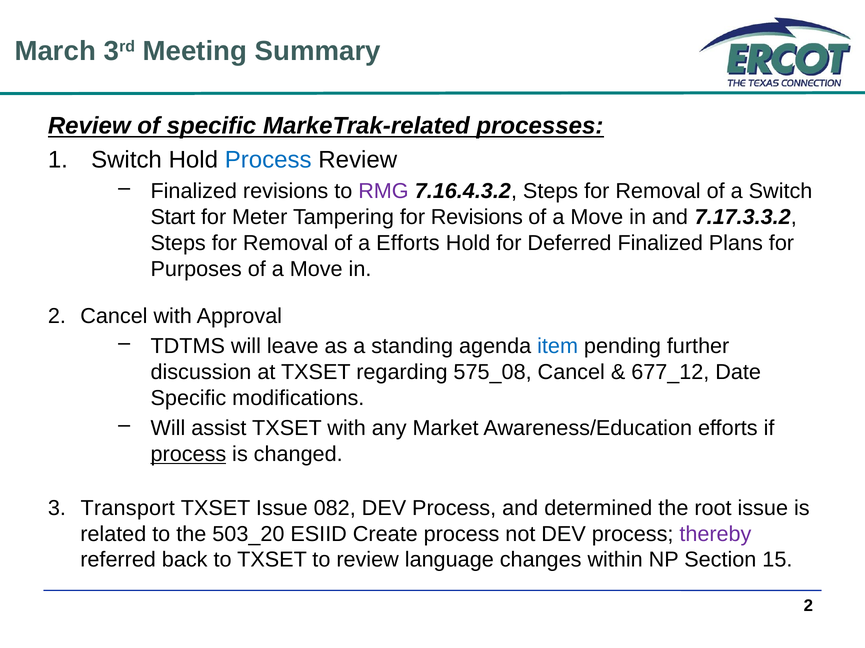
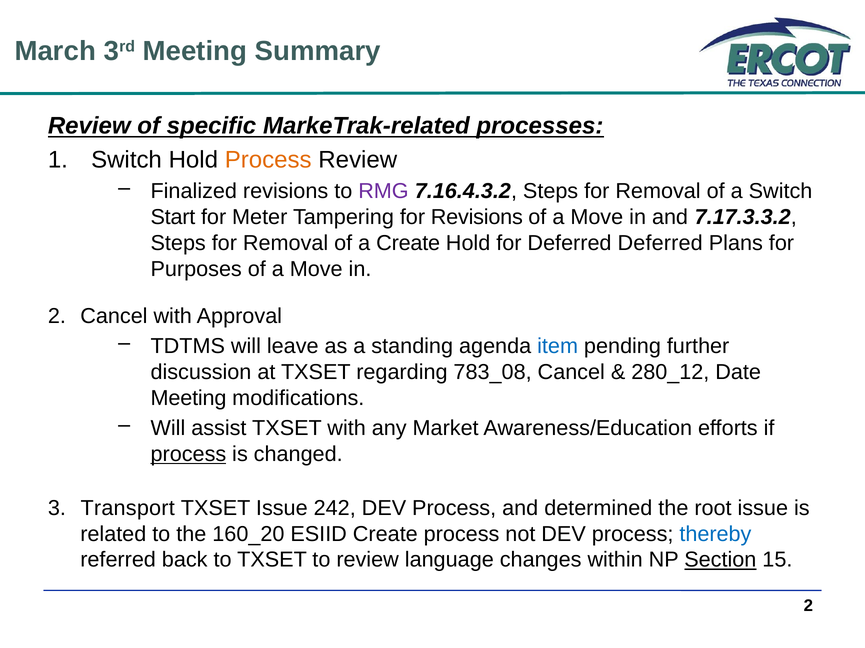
Process colour: blue -> orange (268, 160)
a Efforts: Efforts -> Create (408, 243)
Deferred Finalized: Finalized -> Deferred (660, 243)
575_08: 575_08 -> 783_08 (493, 373)
677_12: 677_12 -> 280_12 (670, 373)
Specific: Specific -> Meeting (189, 399)
082: 082 -> 242 (335, 509)
503_20: 503_20 -> 160_20 (248, 535)
thereby colour: purple -> blue (715, 535)
Section underline: none -> present (720, 560)
